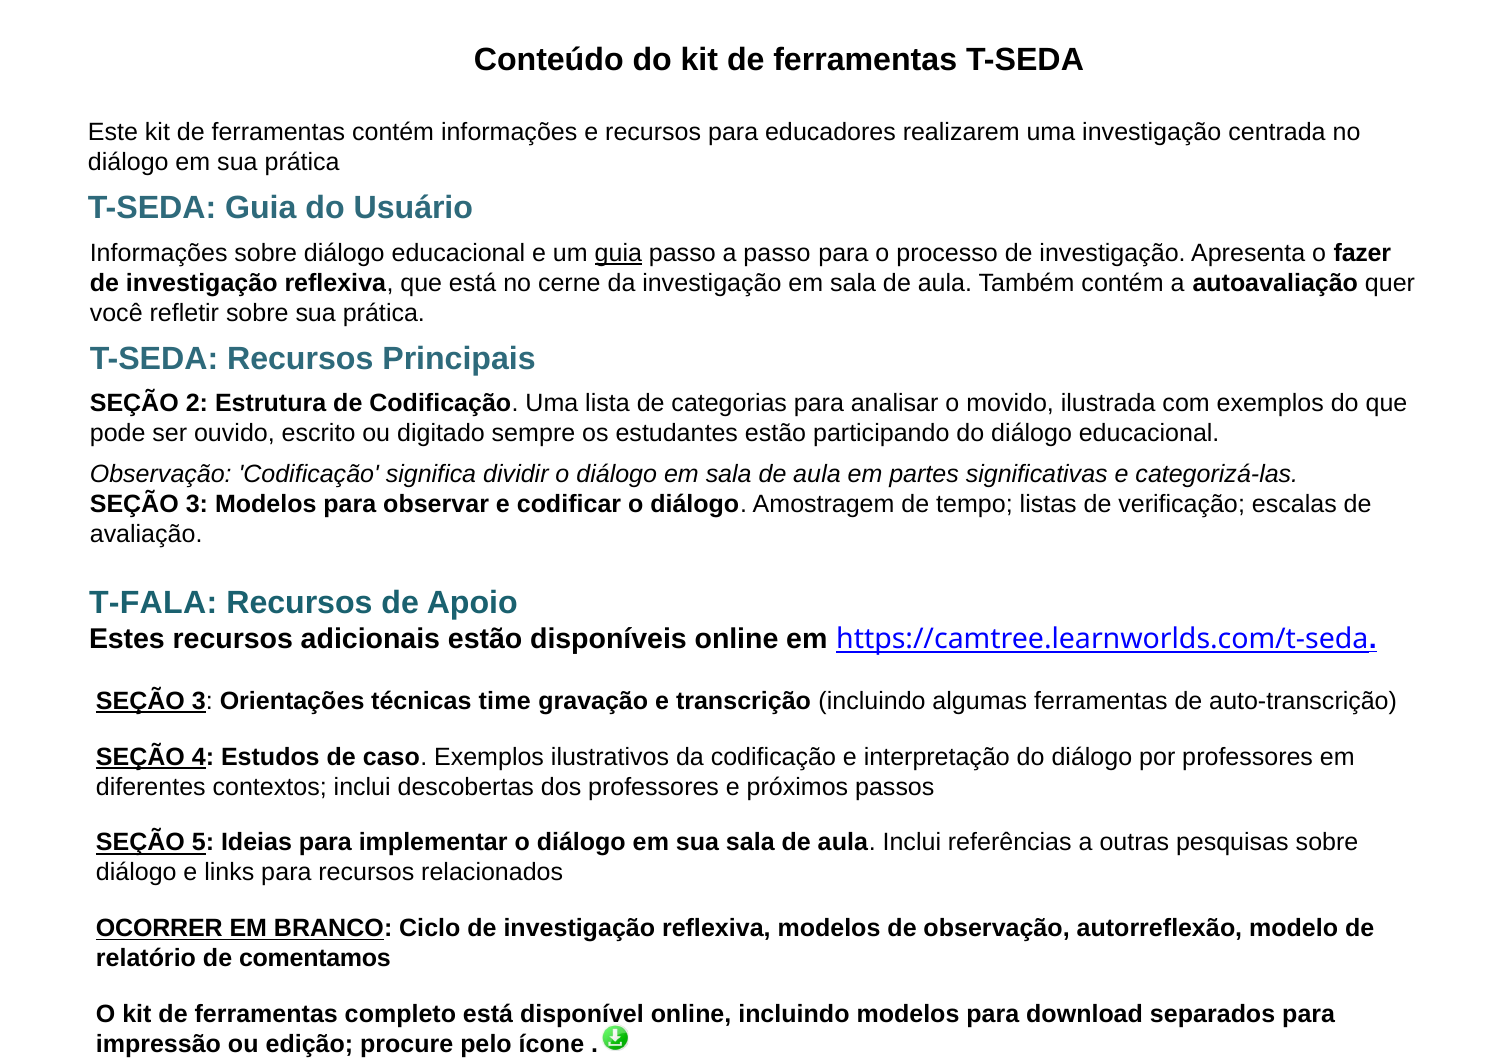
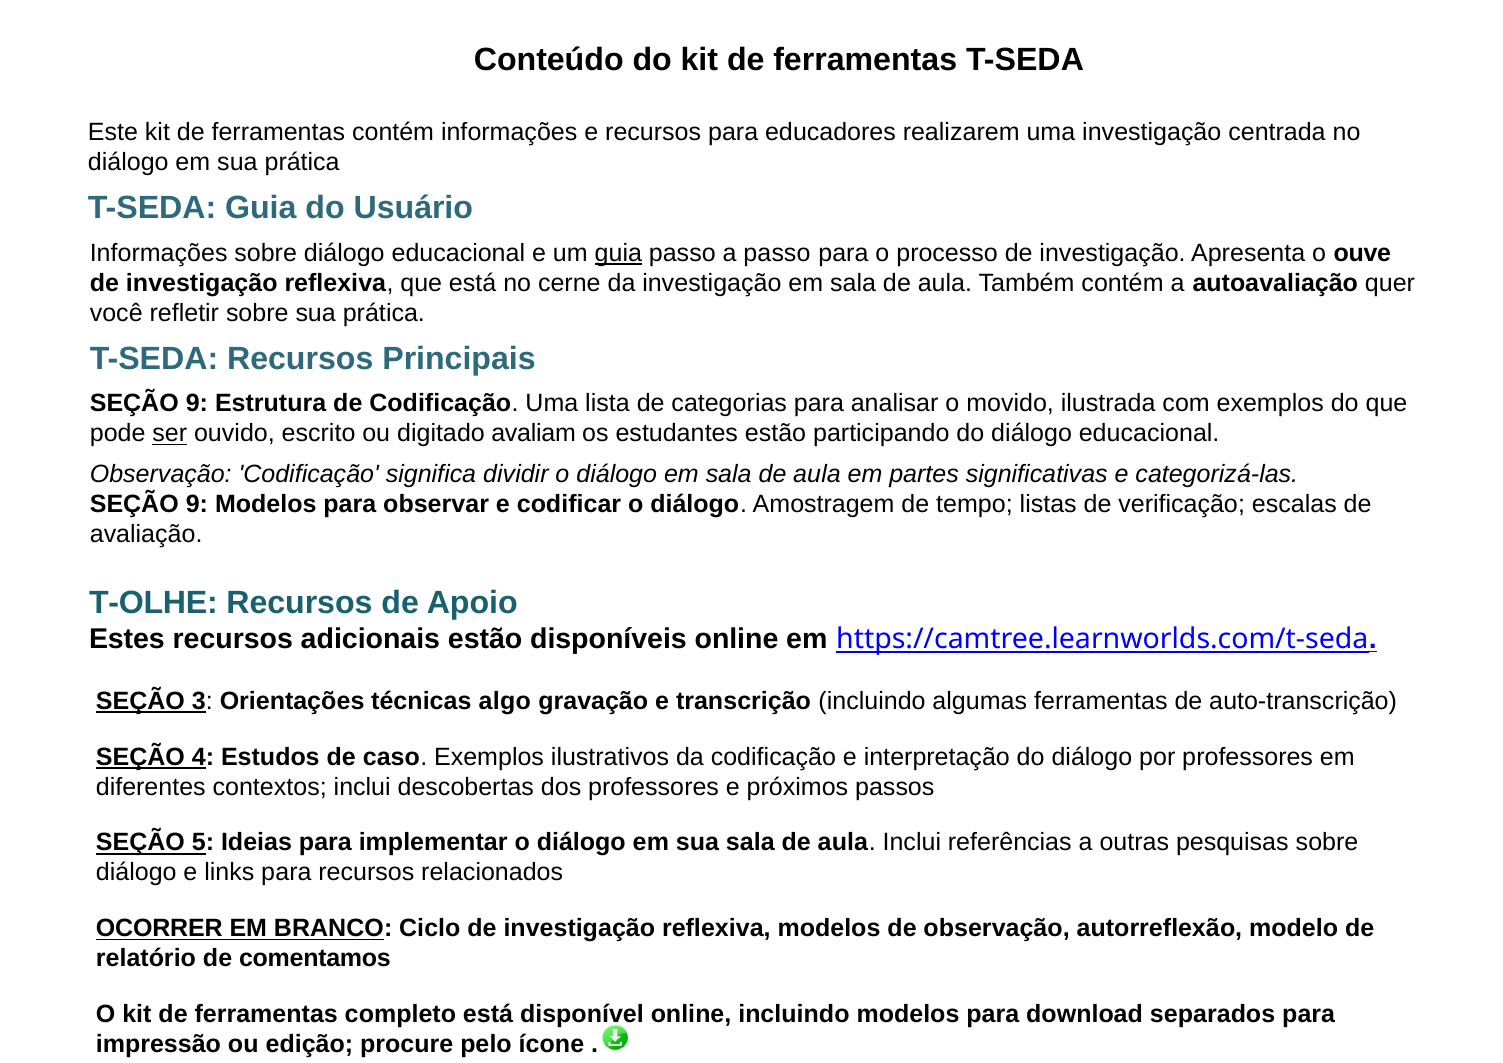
fazer: fazer -> ouve (1362, 253)
2: 2 -> 9 (197, 404)
ser underline: none -> present (170, 434)
sempre: sempre -> avaliam (534, 434)
3: 3 -> 9 (197, 504)
T-FALA: T-FALA -> T-OLHE (153, 603)
time: time -> algo (505, 701)
